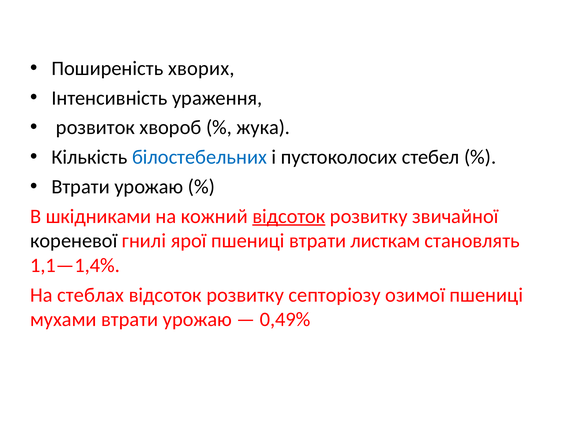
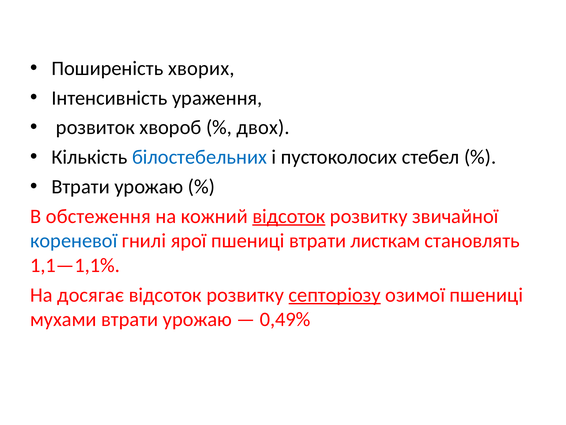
жука: жука -> двох (263, 127)
шкідниками: шкідниками -> обстеження (98, 216)
кореневої colour: black -> blue (74, 241)
1,1—1,4%: 1,1—1,4% -> 1,1—1,1% (75, 265)
стеблах: стеблах -> досягає (91, 295)
септоріозу underline: none -> present (335, 295)
